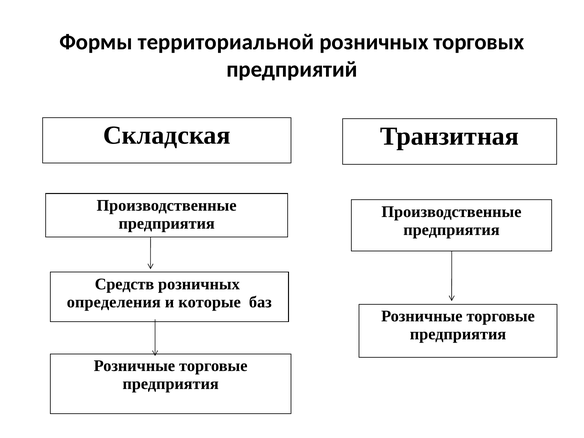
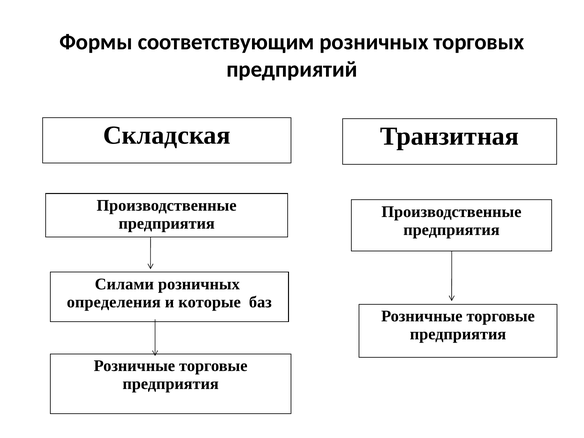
территориальной: территориальной -> соответствующим (226, 42)
Средств: Средств -> Силами (124, 284)
